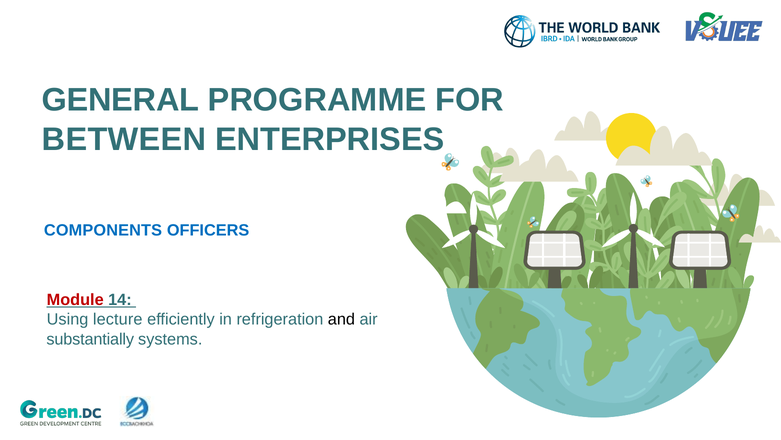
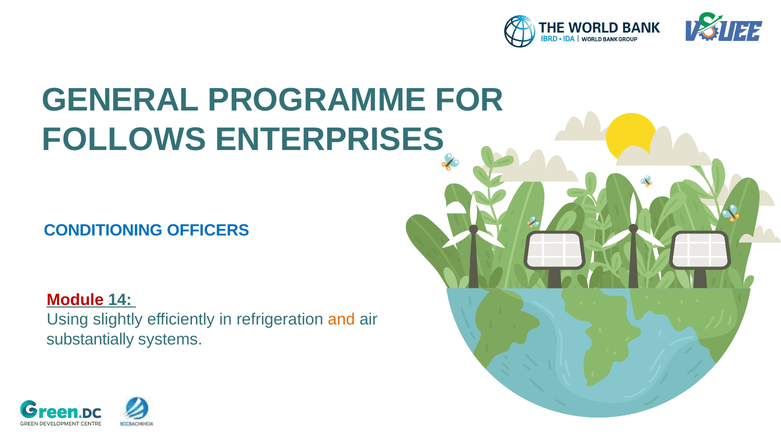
BETWEEN: BETWEEN -> FOLLOWS (124, 139)
COMPONENTS: COMPONENTS -> CONDITIONING (103, 230)
lecture: lecture -> slightly (118, 319)
and colour: black -> orange (341, 319)
